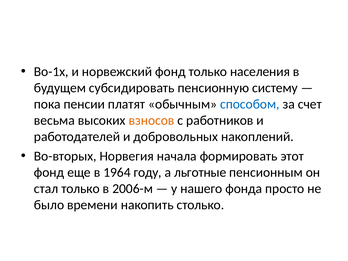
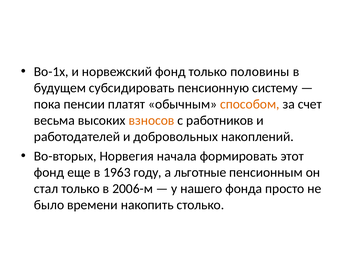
населения: населения -> половины (260, 72)
способом colour: blue -> orange (250, 104)
1964: 1964 -> 1963 (117, 172)
